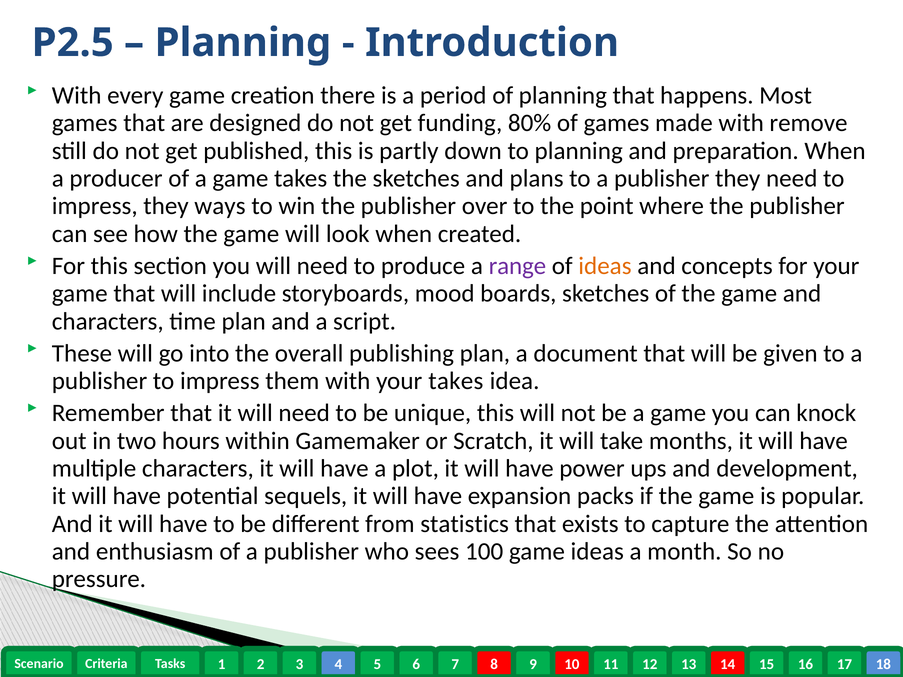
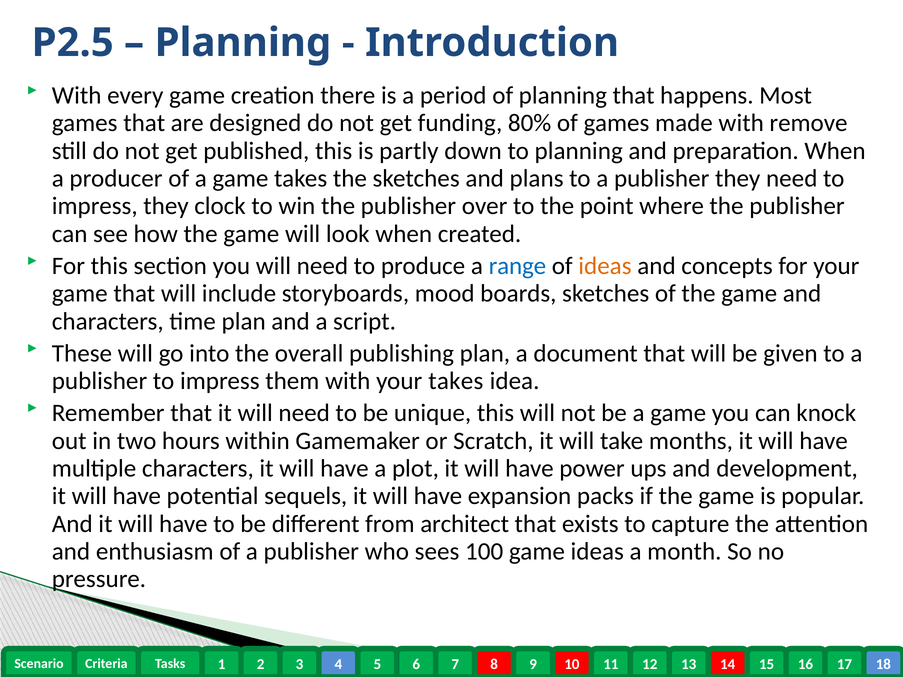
ways: ways -> clock (220, 206)
range colour: purple -> blue (517, 266)
statistics: statistics -> architect (465, 524)
